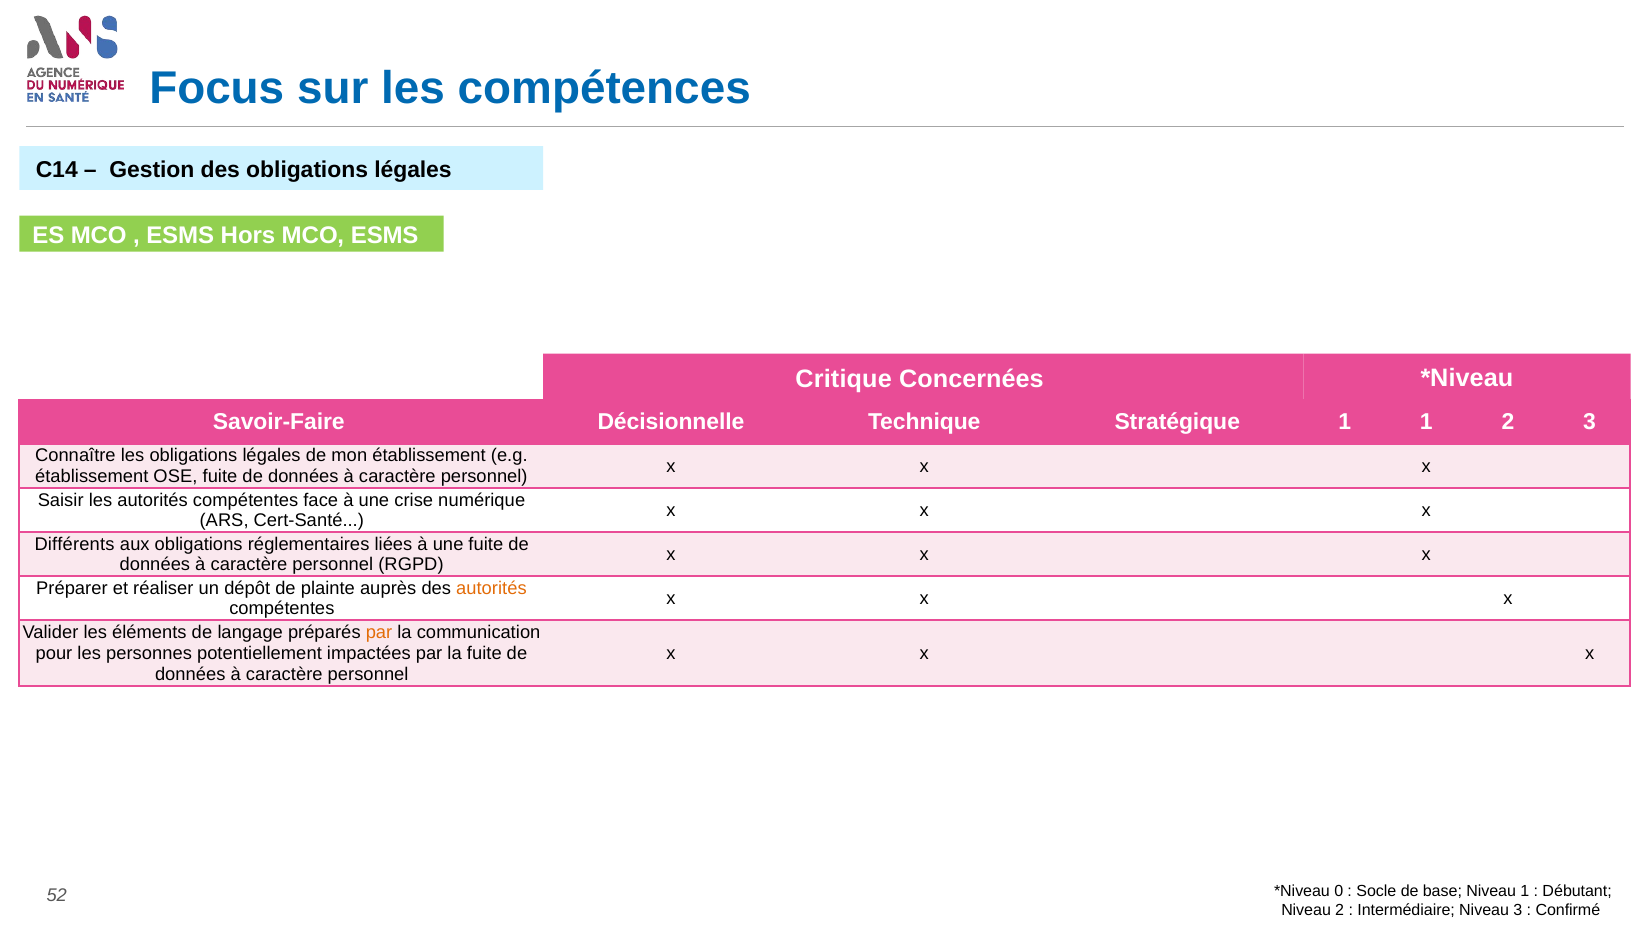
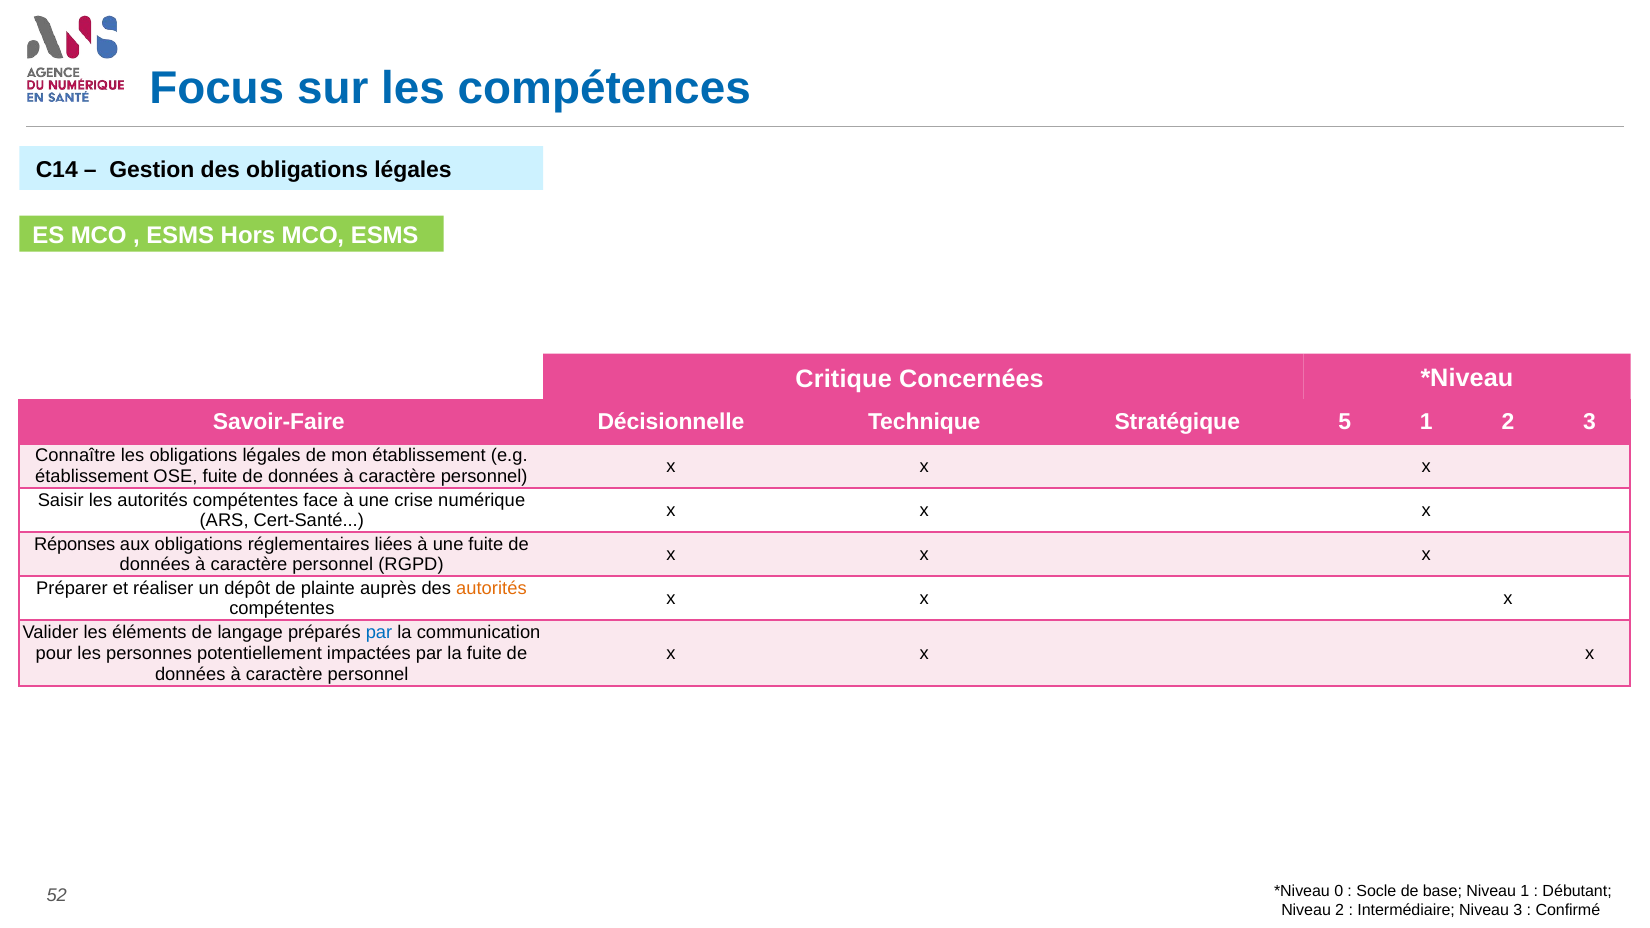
Stratégique 1: 1 -> 5 (1345, 422)
Différents: Différents -> Réponses (75, 544)
par colour: orange -> blue (379, 633)
